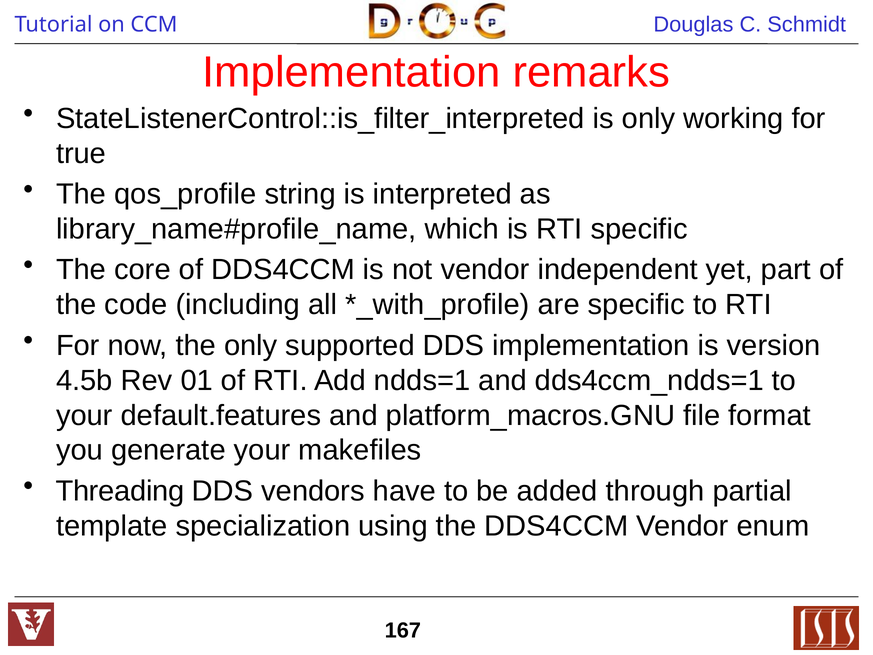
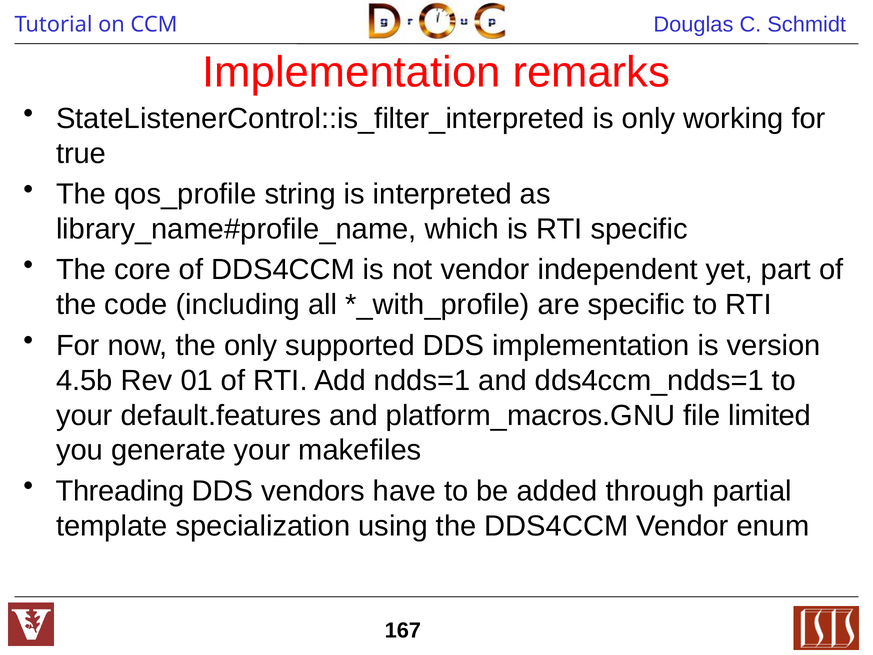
format: format -> limited (770, 415)
